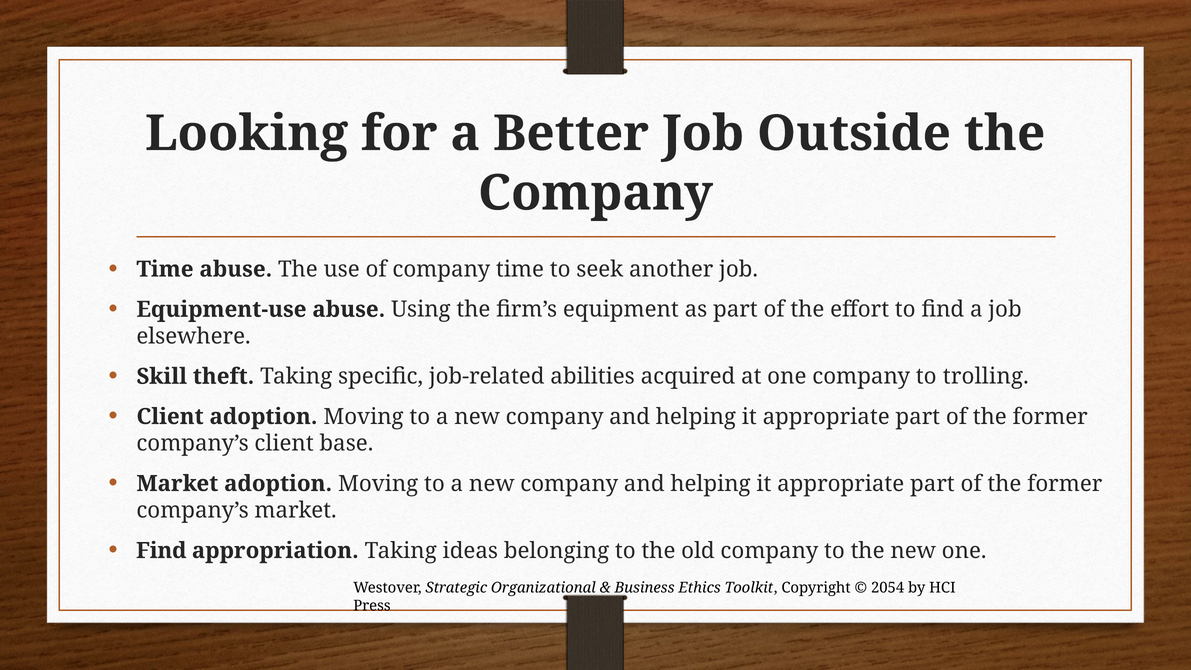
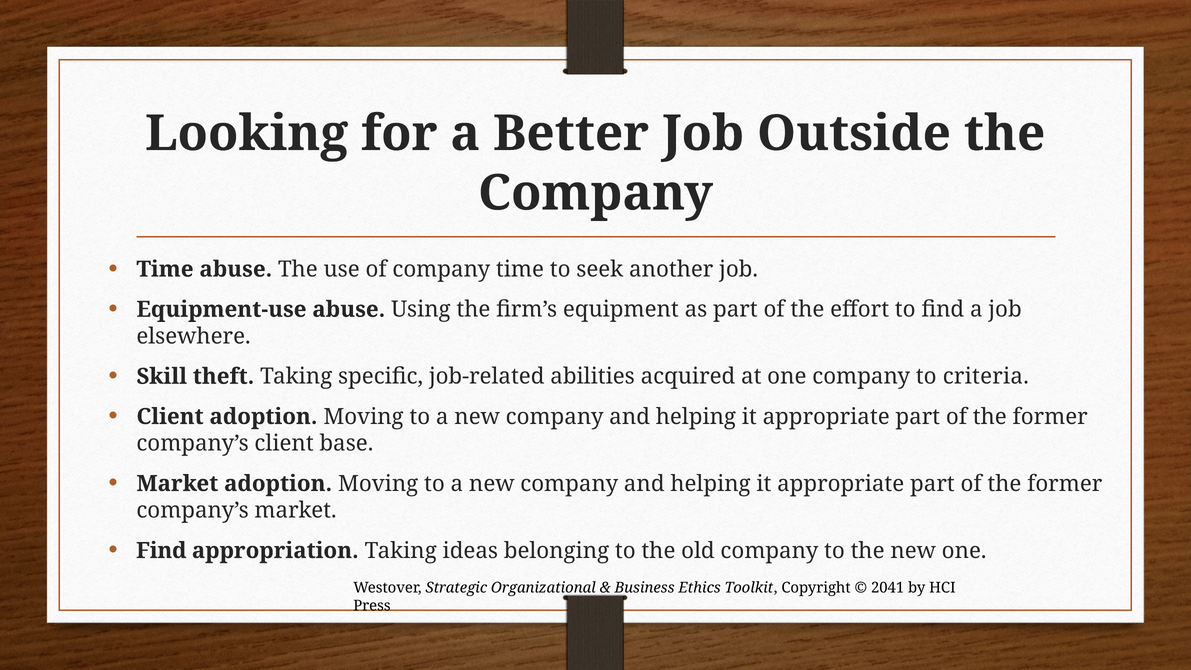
trolling: trolling -> criteria (986, 376)
2054: 2054 -> 2041 (888, 588)
